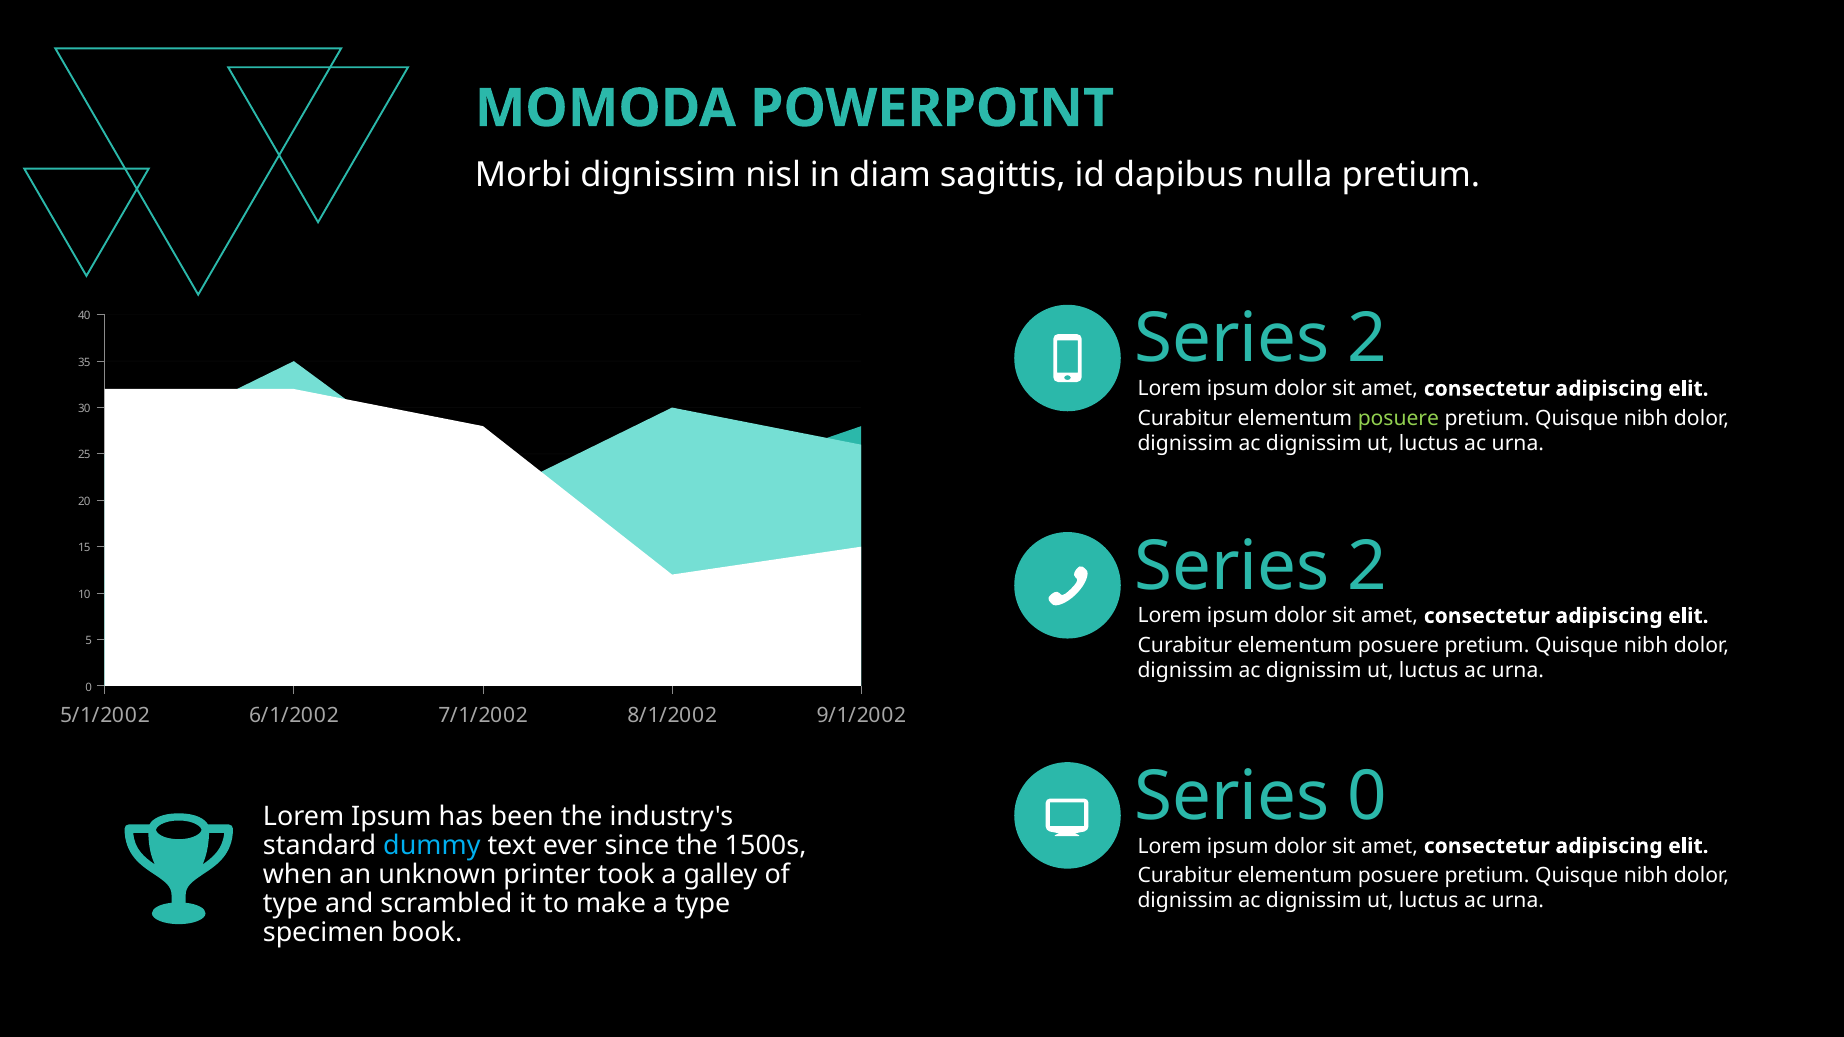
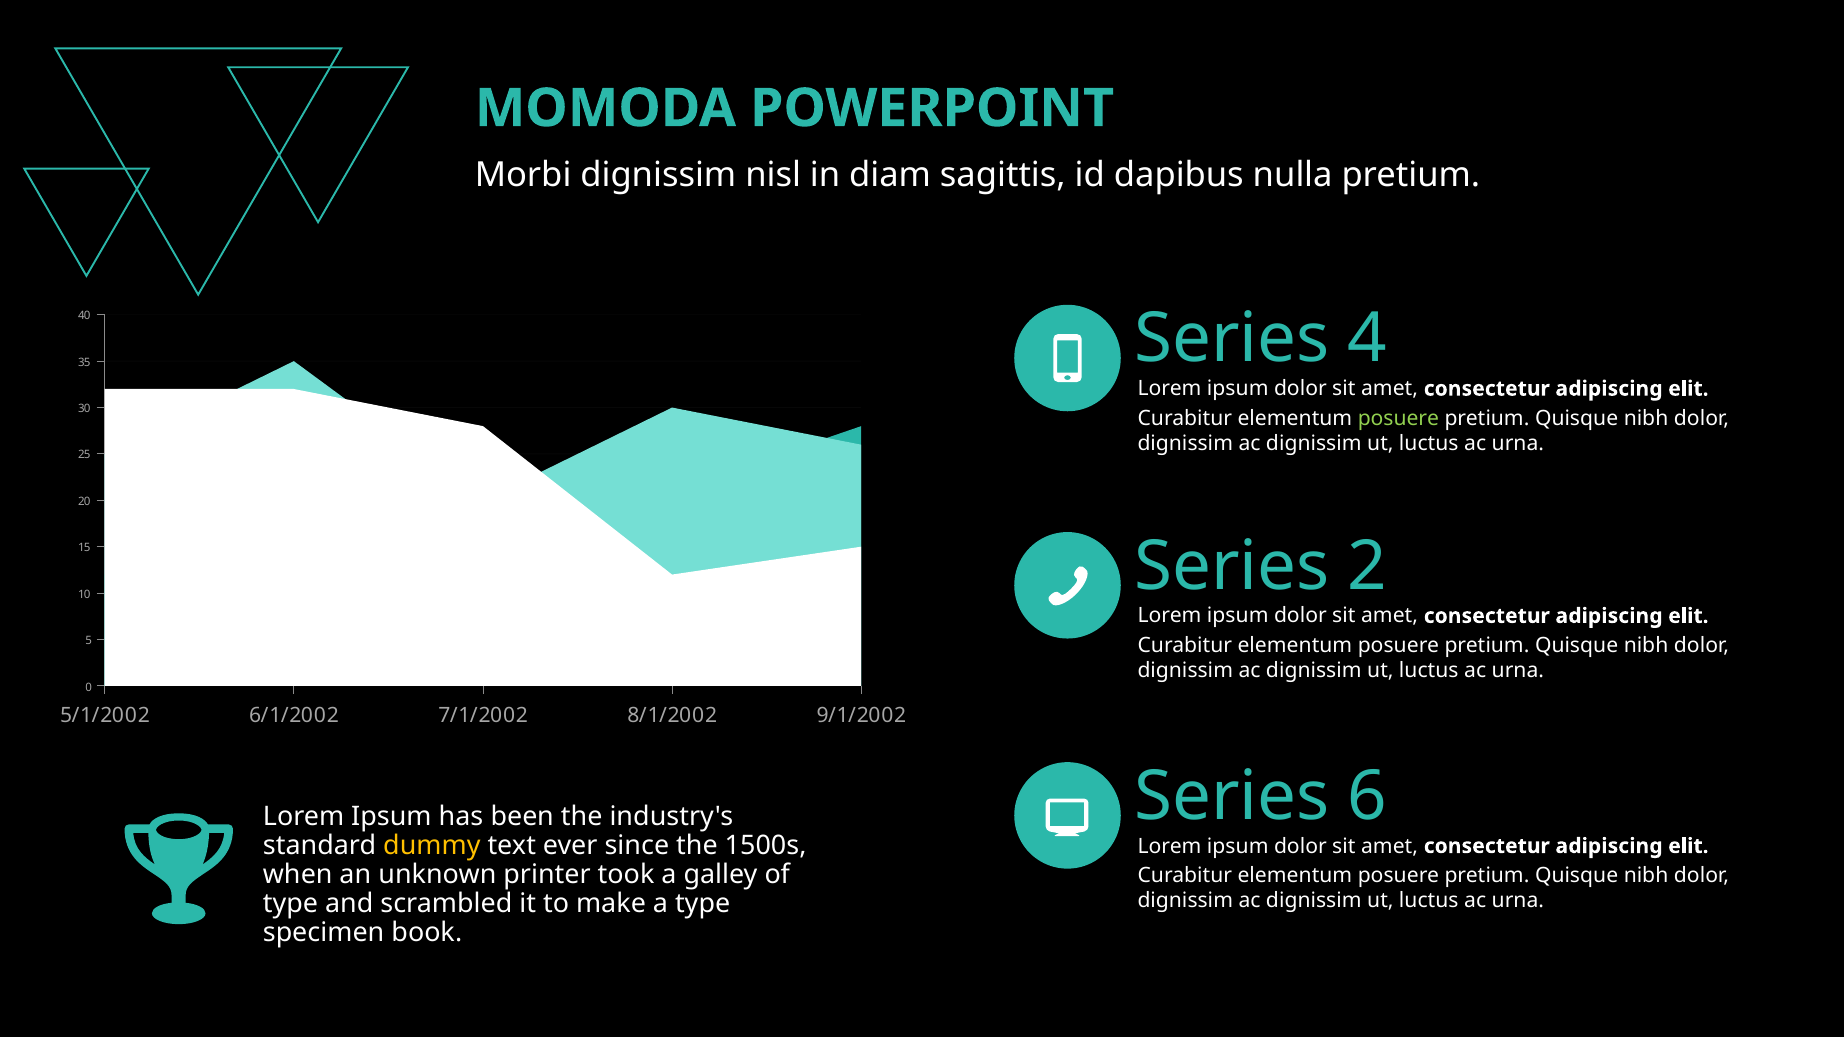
2: 2 -> 4 (1368, 339)
Series 0: 0 -> 6 (1368, 796)
dummy colour: light blue -> yellow (432, 846)
